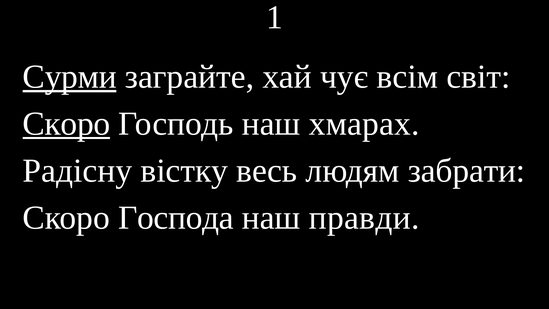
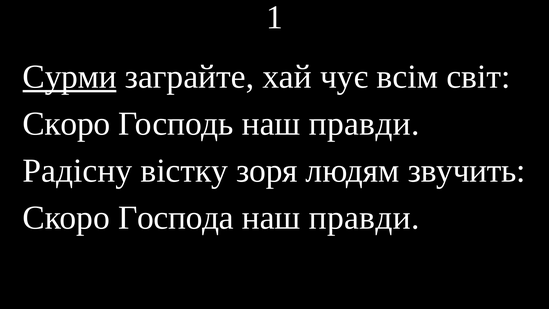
Скоро underline: present -> none (66, 124)
Господь наш хмарах: хмарах -> правди (364, 124)
весь: весь -> зоря (267, 171)
забрати: забрати -> звучить (467, 171)
